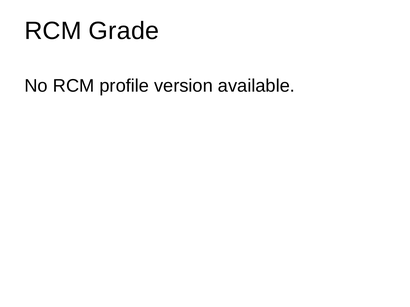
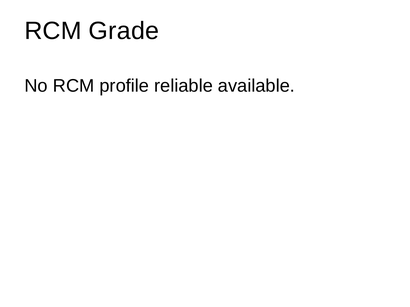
version: version -> reliable (184, 86)
